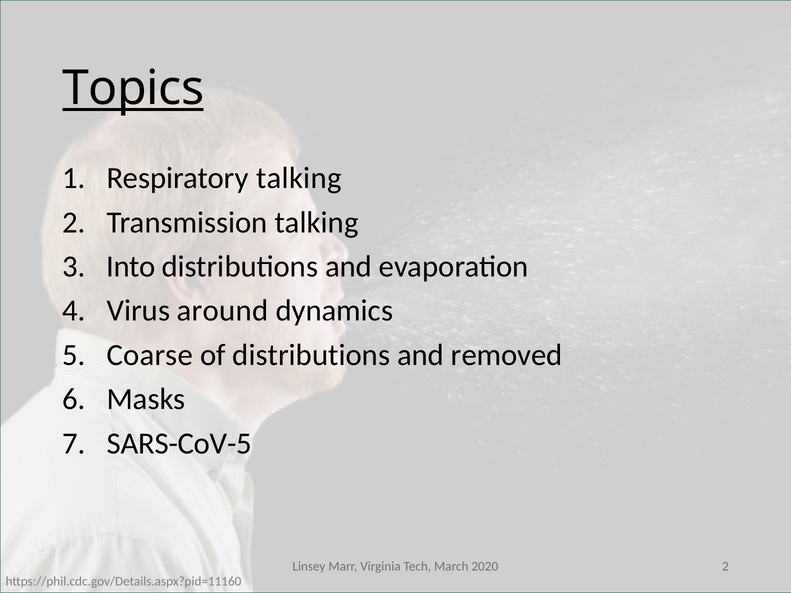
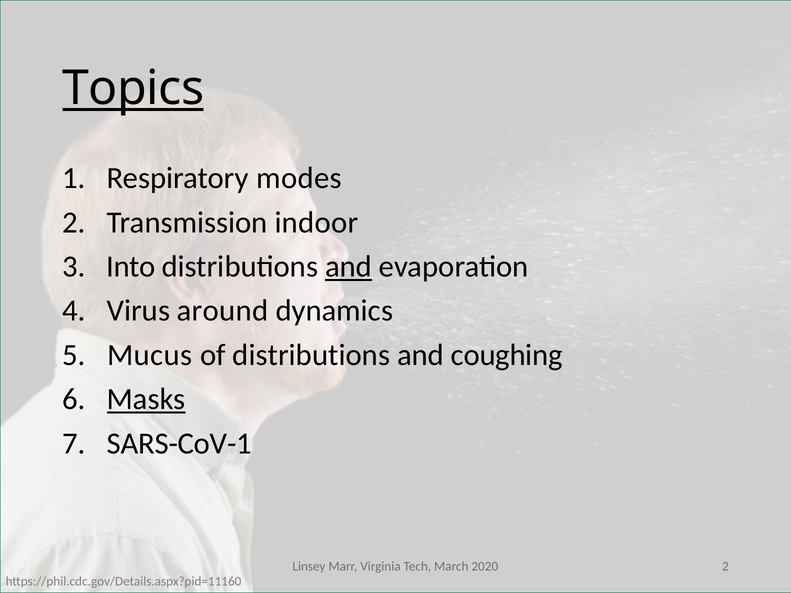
Respiratory talking: talking -> modes (299, 178)
Transmission talking: talking -> indoor (316, 223)
and underline: none -> present (349, 267)
Coarse: Coarse -> Mucus (150, 355)
removed: removed -> coughing (507, 355)
Masks underline: none -> present (146, 399)
SARS-CoV-5: SARS-CoV-5 -> SARS-CoV-1 (179, 444)
